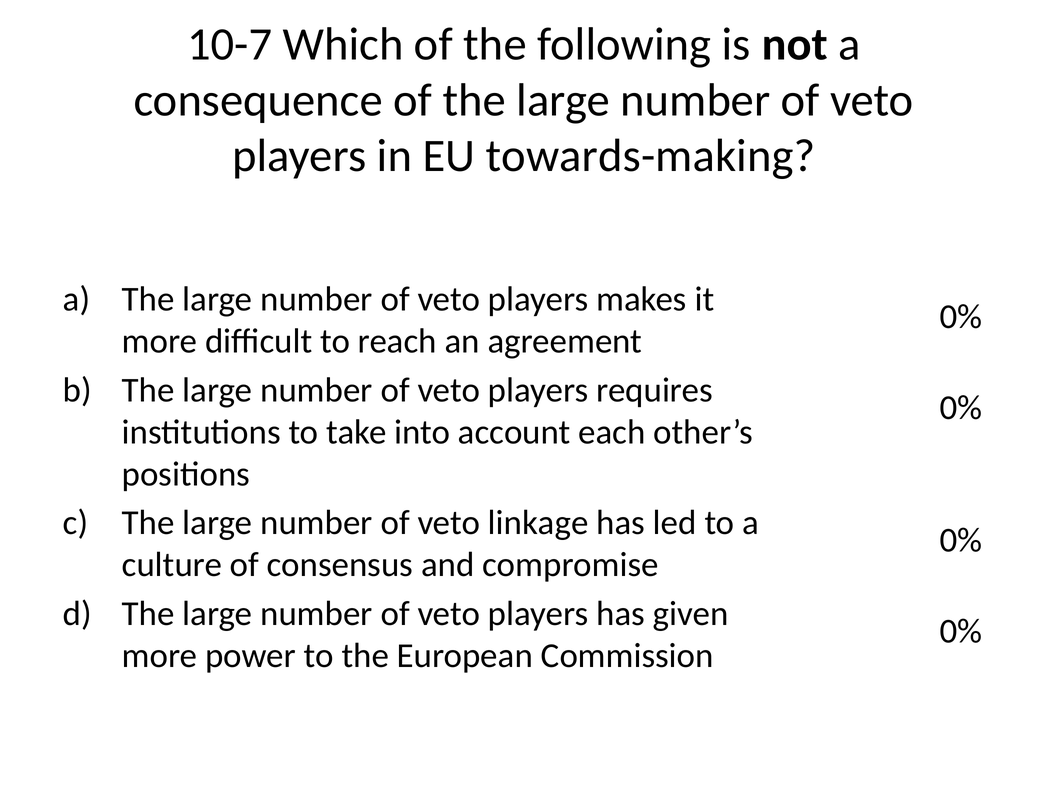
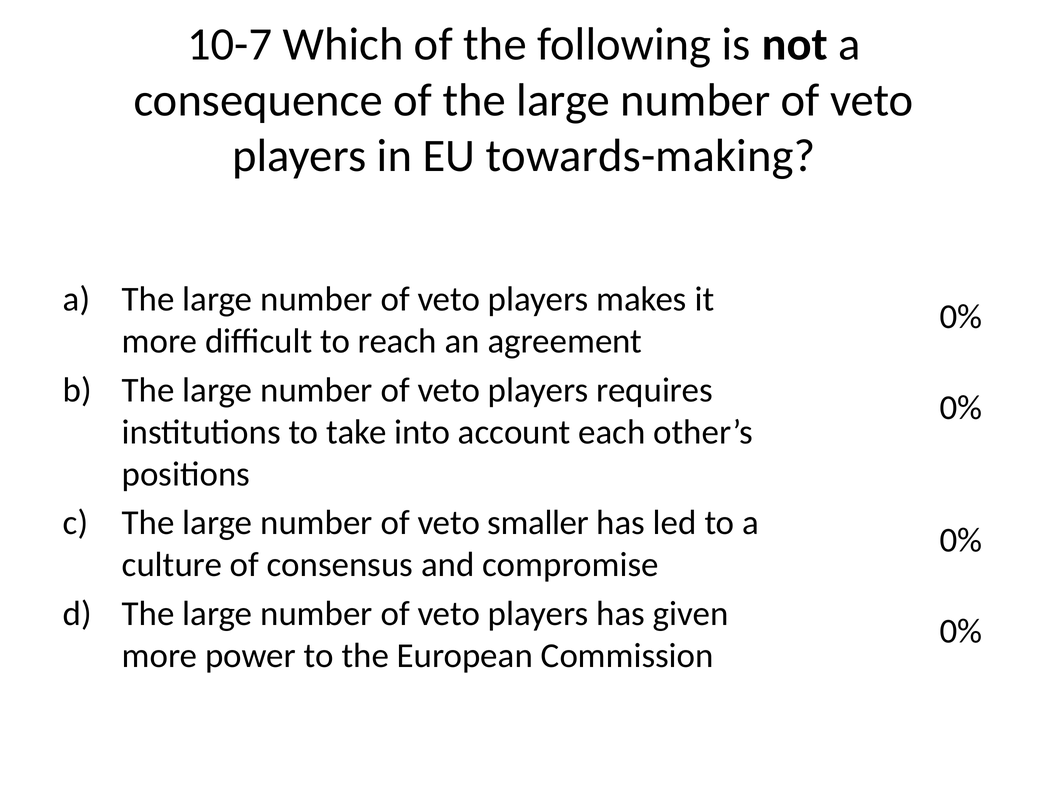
linkage: linkage -> smaller (538, 523)
